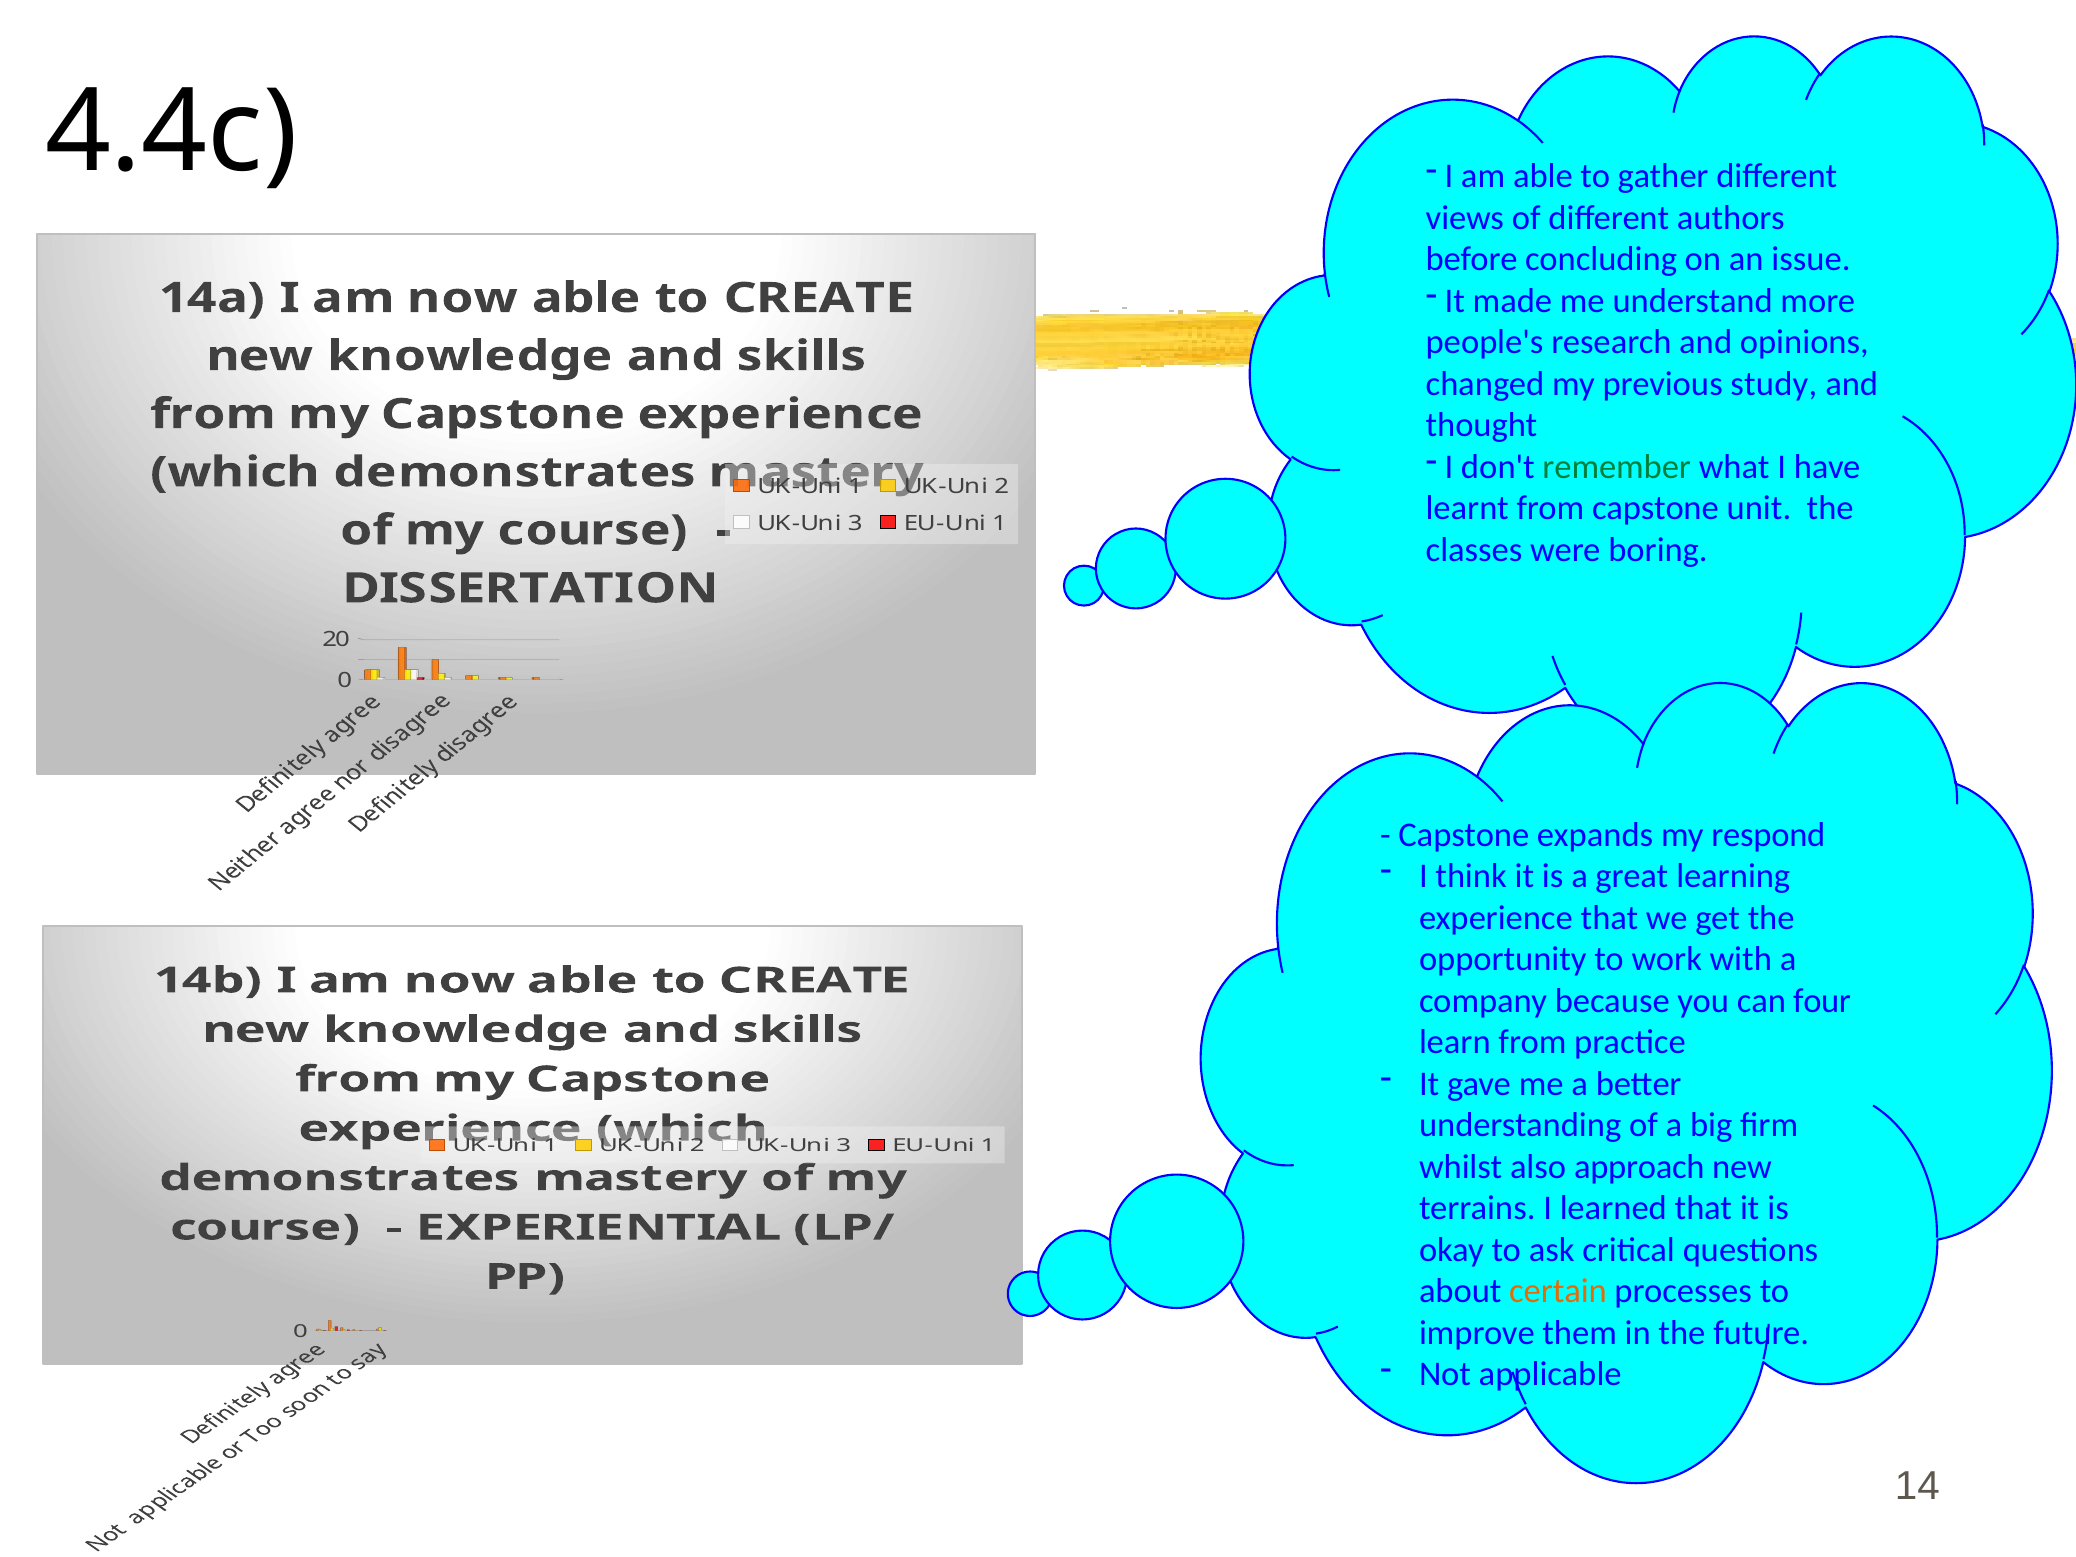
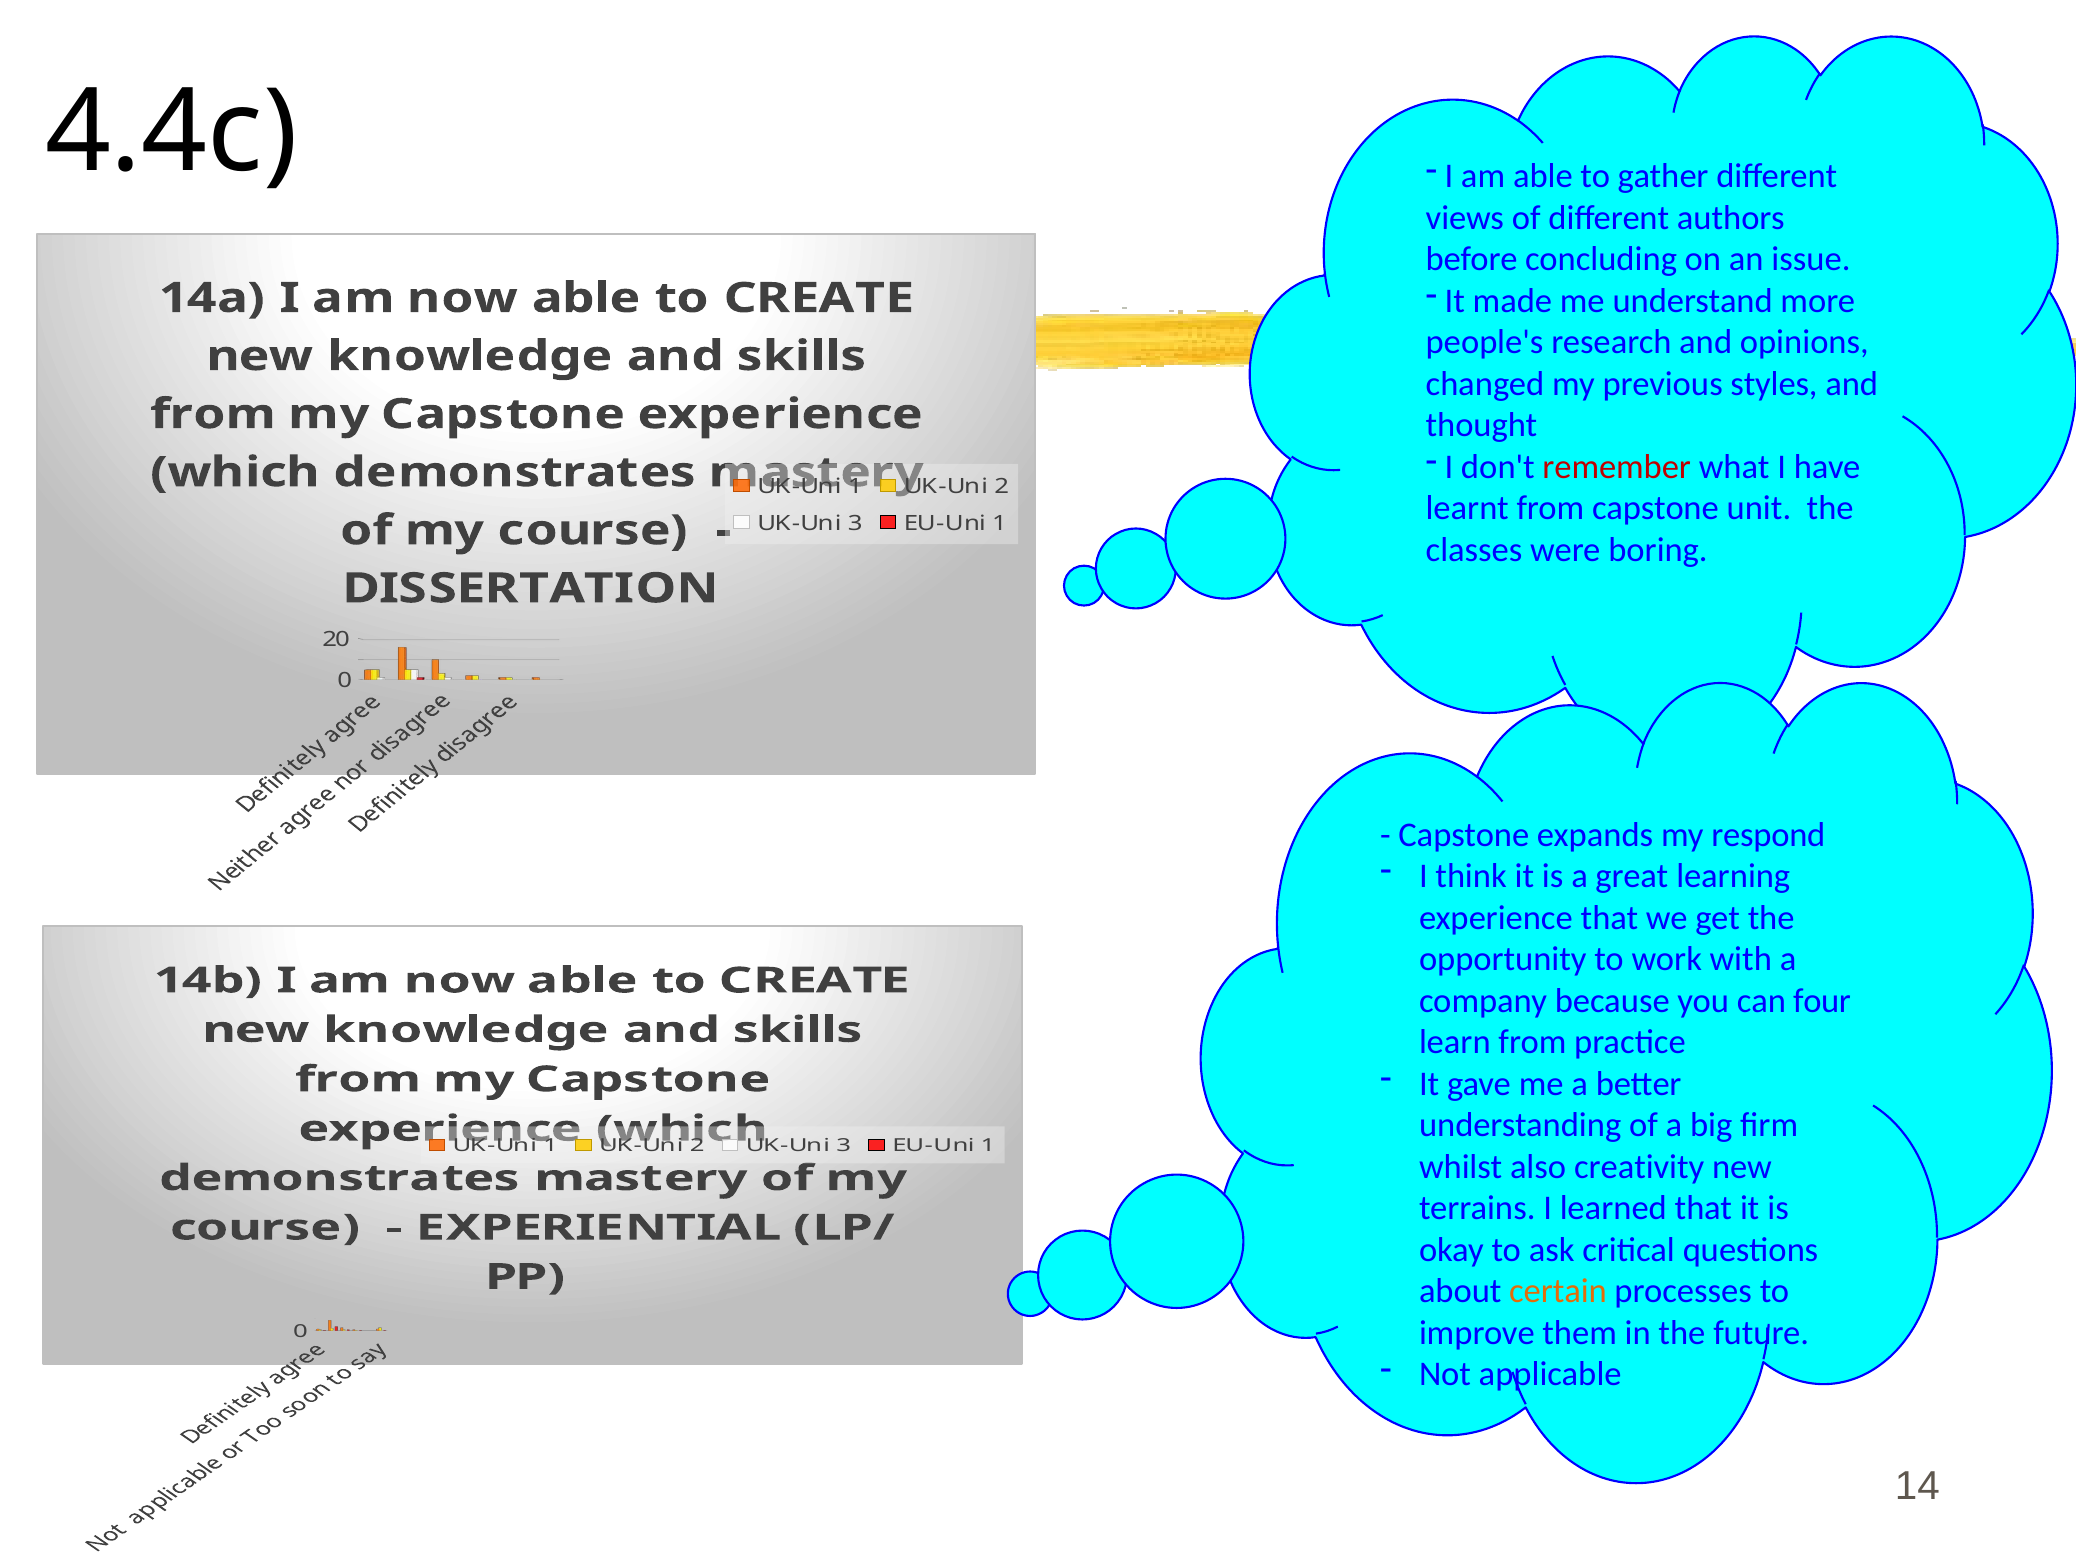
study: study -> styles (1774, 384)
remember colour: green -> red (1617, 467)
approach: approach -> creativity (1639, 1167)
